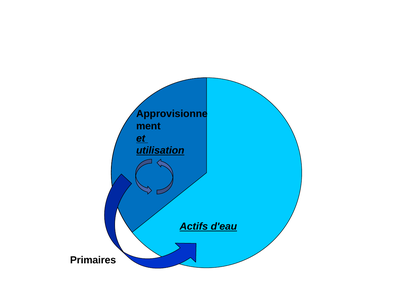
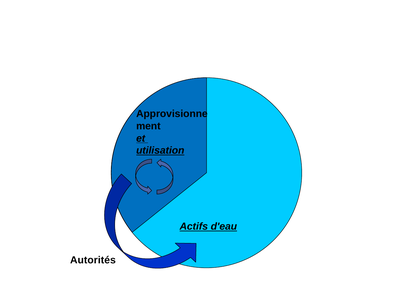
Primaires: Primaires -> Autorités (93, 260)
